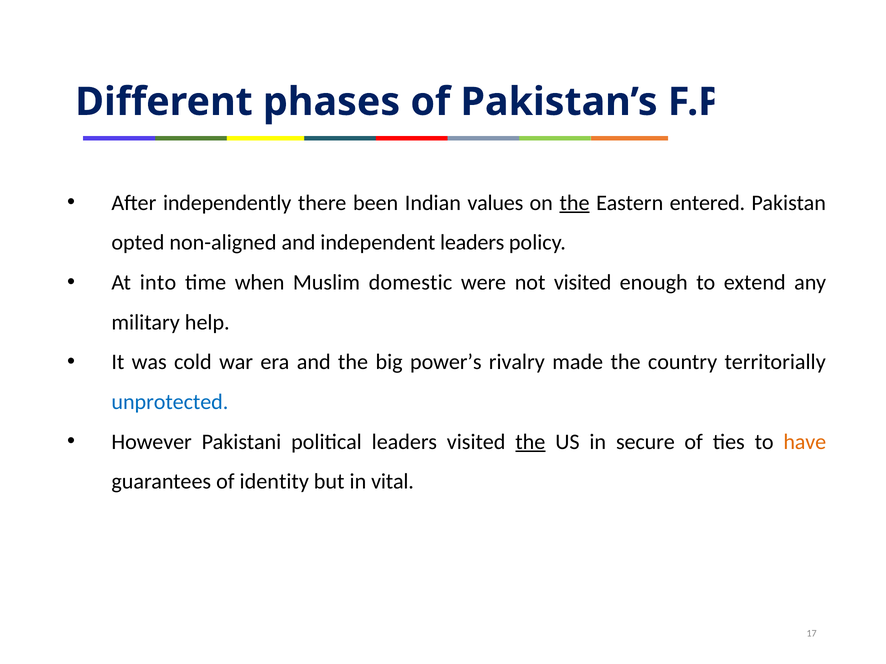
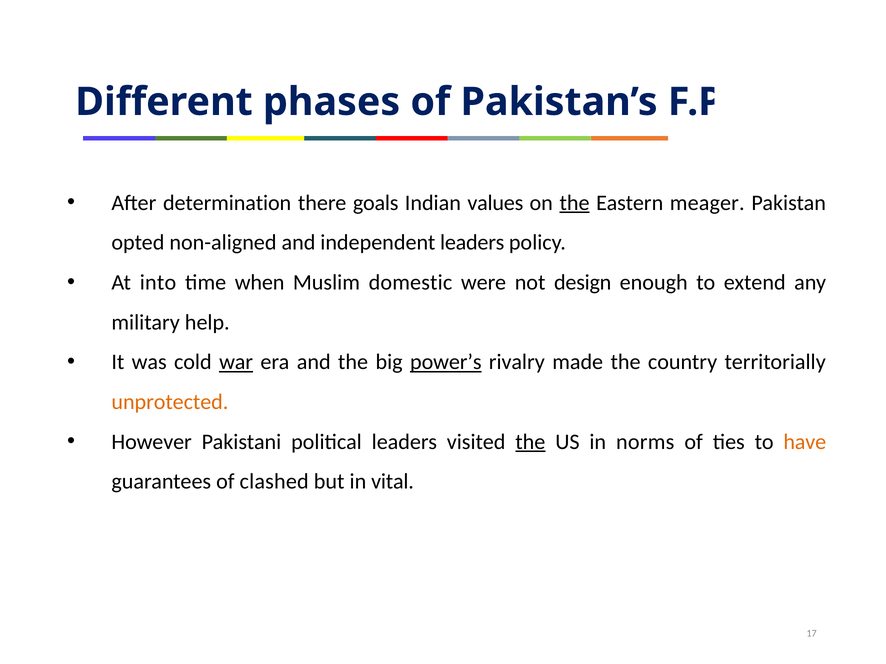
independently: independently -> determination (227, 203)
been: been -> goals (376, 203)
entered: entered -> meager (707, 203)
not visited: visited -> design (583, 283)
war underline: none -> present (236, 362)
power’s underline: none -> present (446, 362)
unprotected colour: blue -> orange (170, 402)
secure: secure -> norms (645, 442)
identity: identity -> clashed (274, 482)
